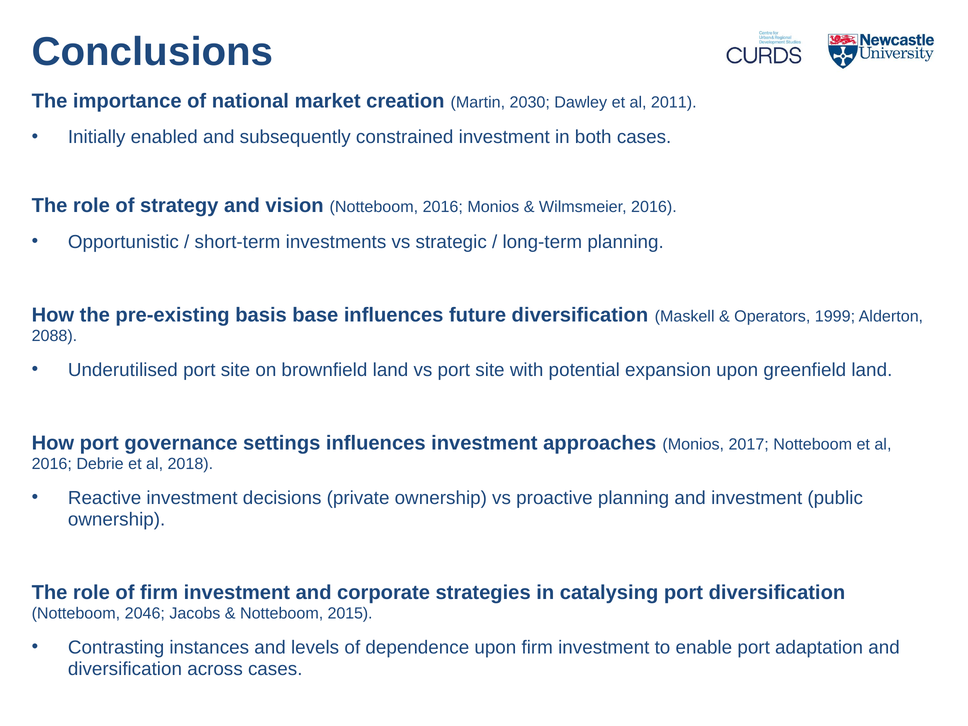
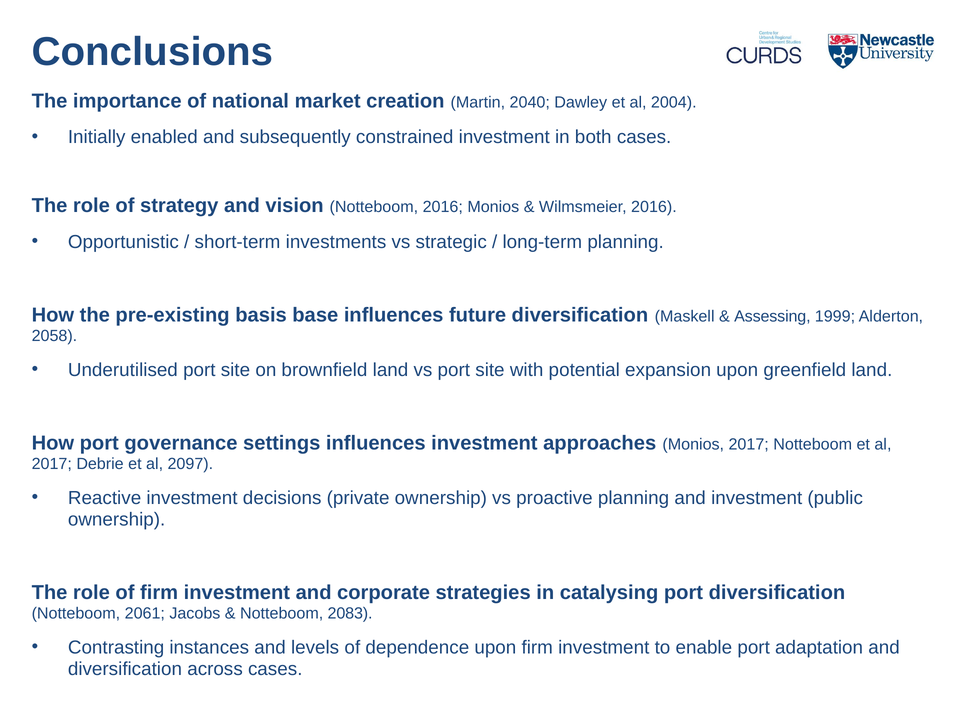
2030: 2030 -> 2040 (530, 102)
2011: 2011 -> 2004 (674, 102)
Operators: Operators -> Assessing (772, 316)
2088: 2088 -> 2058 (54, 336)
2016: 2016 -> 2017 (52, 464)
2018: 2018 -> 2097 (190, 464)
2046: 2046 -> 2061 (145, 613)
2015: 2015 -> 2083 (350, 613)
